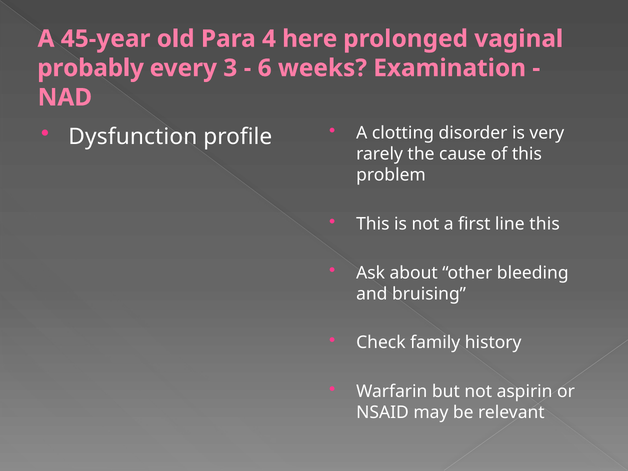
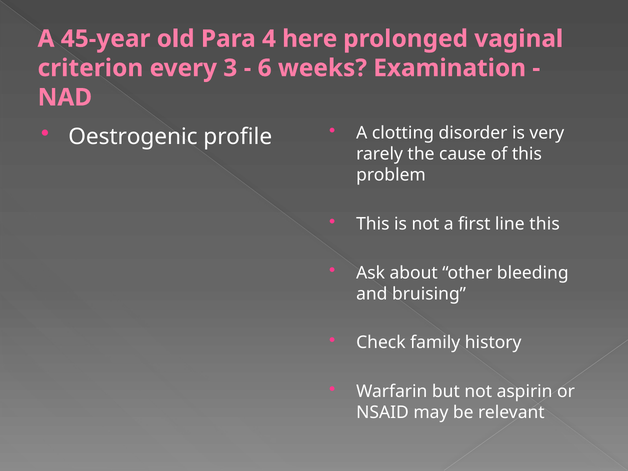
probably: probably -> criterion (90, 68)
Dysfunction: Dysfunction -> Oestrogenic (133, 137)
